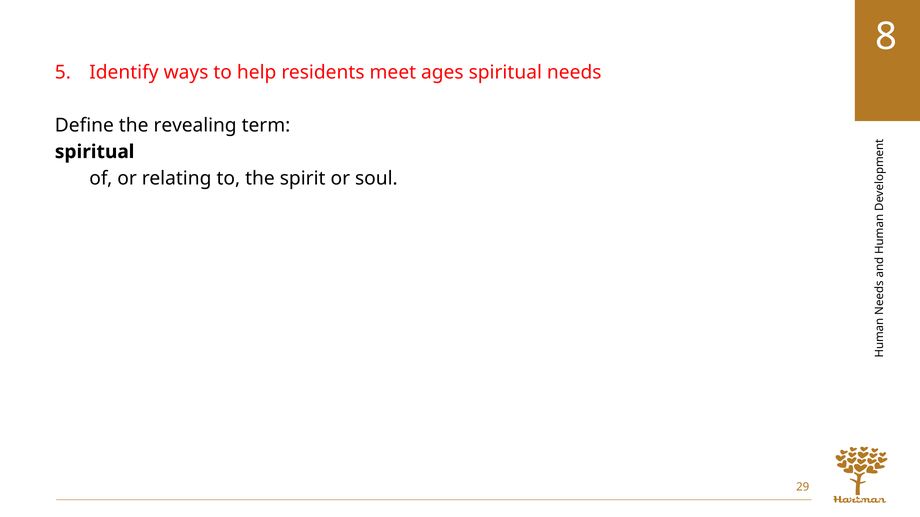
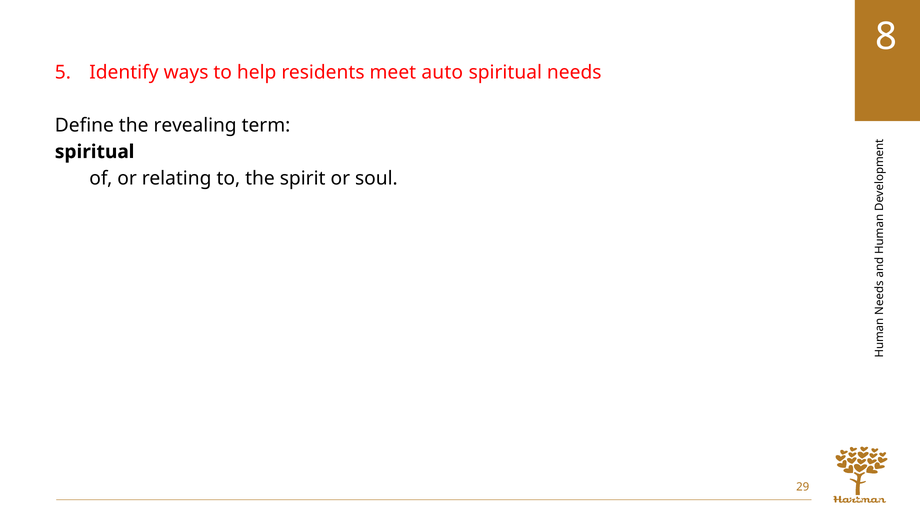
ages: ages -> auto (442, 73)
